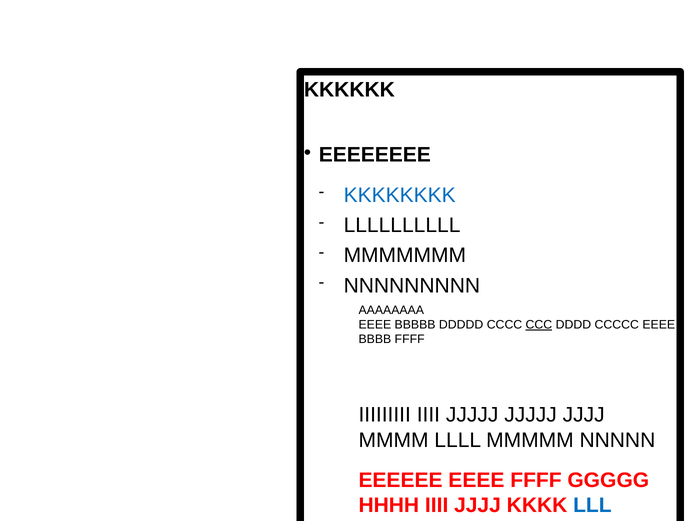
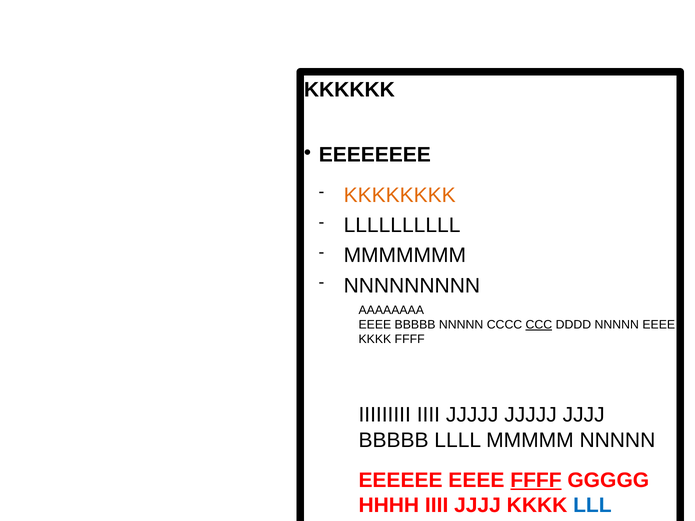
KKKKKKKK colour: blue -> orange (400, 195)
BBBBB DDDDD: DDDDD -> NNNNN (461, 325)
DDDD CCCCC: CCCCC -> NNNNN (617, 325)
BBBB: BBBB -> KKKK (375, 340)
MMMM: MMMM -> BBBBB (394, 440)
FFFF underline: none -> present (536, 480)
